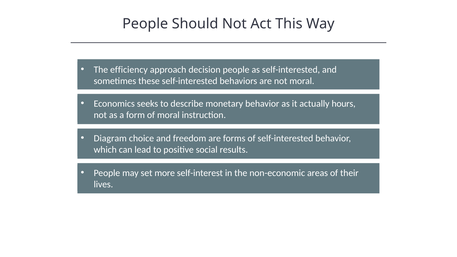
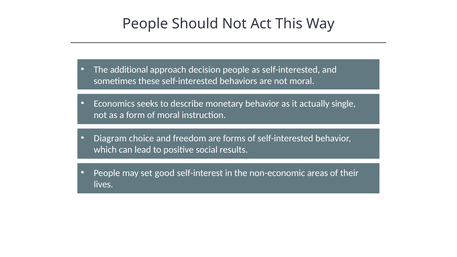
efficiency: efficiency -> additional (129, 70)
hours: hours -> single (344, 104)
more: more -> good (165, 173)
